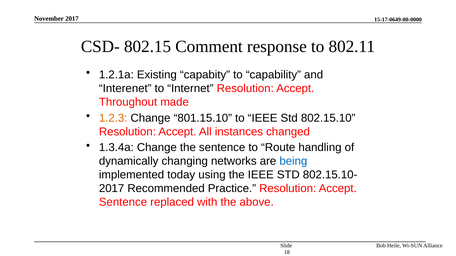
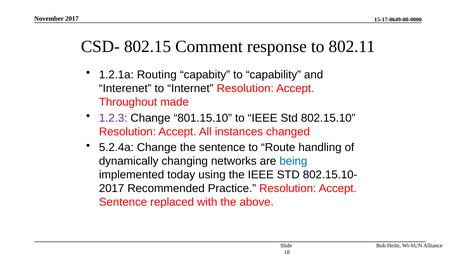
Existing: Existing -> Routing (157, 75)
1.2.3 colour: orange -> purple (113, 118)
1.3.4a: 1.3.4a -> 5.2.4a (116, 148)
